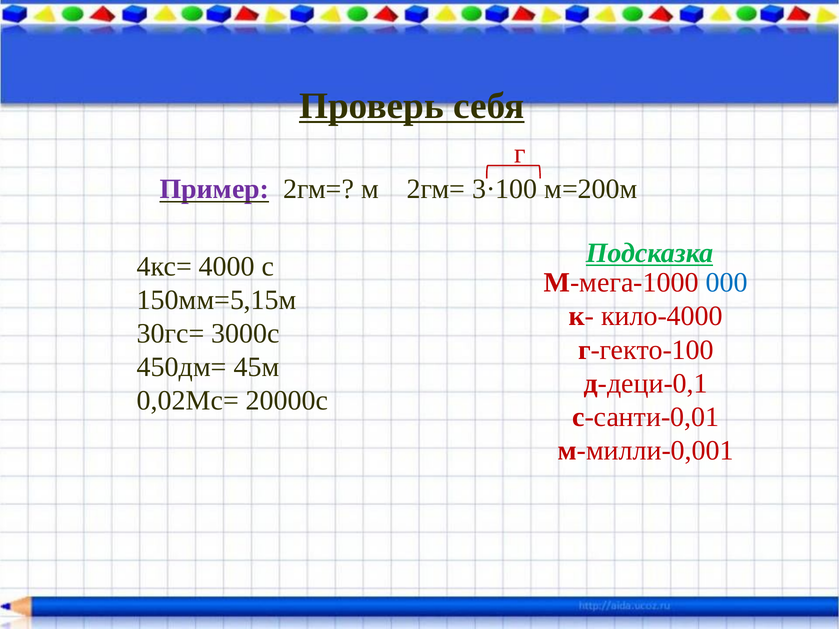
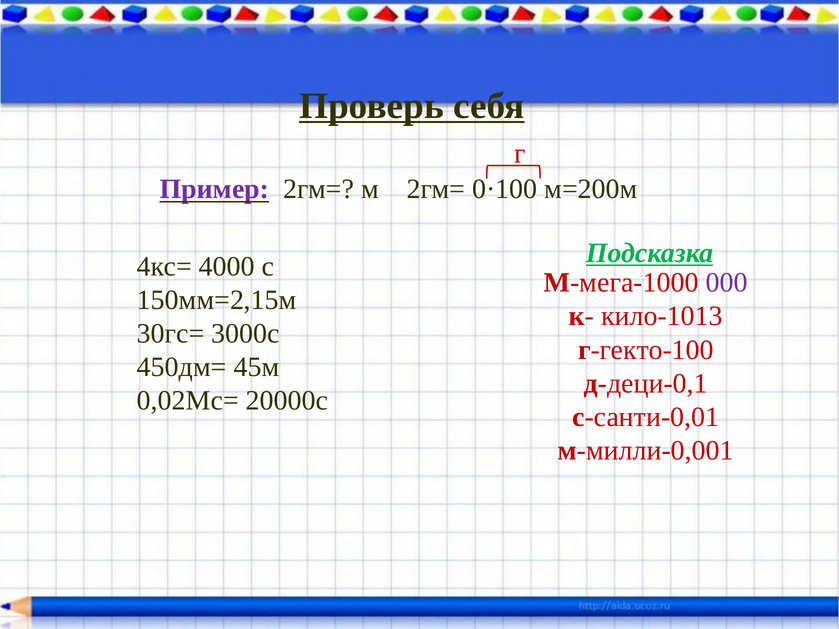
3·100: 3·100 -> 0·100 (505, 189)
000 colour: blue -> purple (727, 283)
150мм=5,15м: 150мм=5,15м -> 150мм=2,15м (217, 300)
кило-4000: кило-4000 -> кило-1013 (662, 316)
